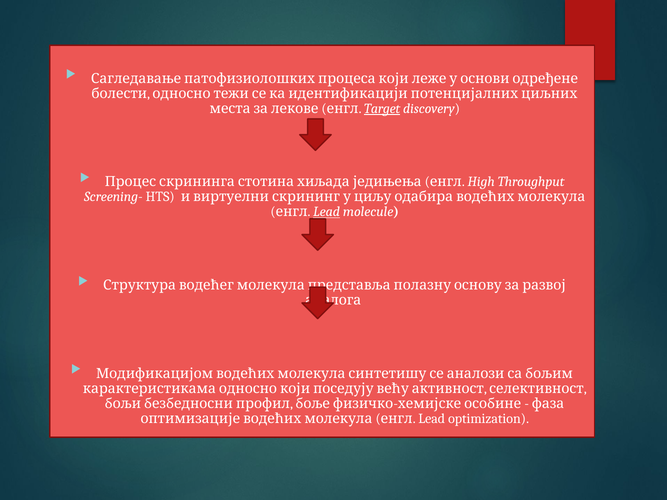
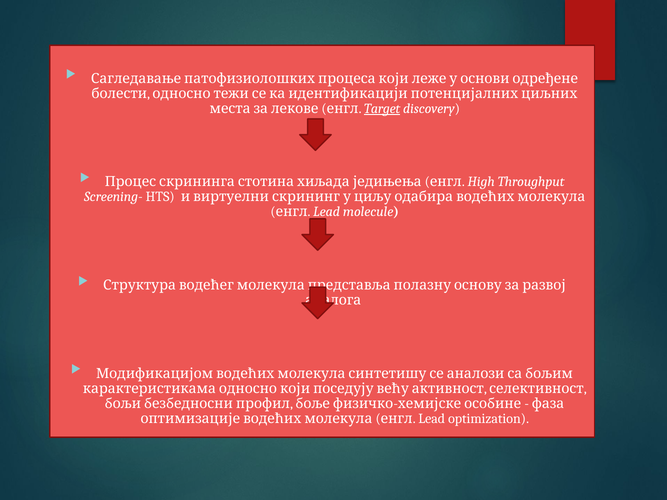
Lead underline: present -> none (327, 212)
